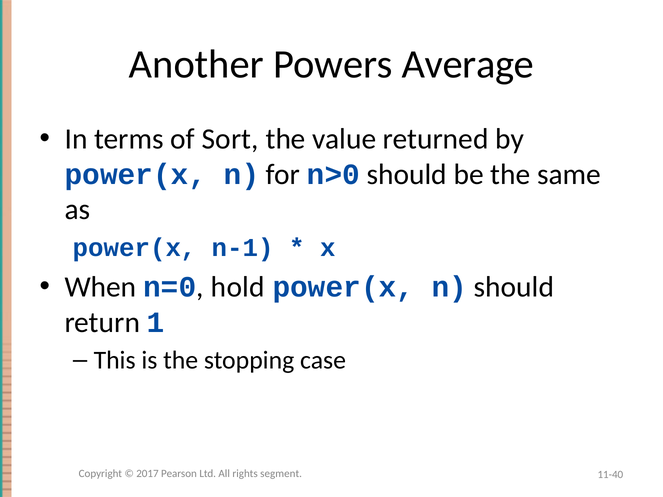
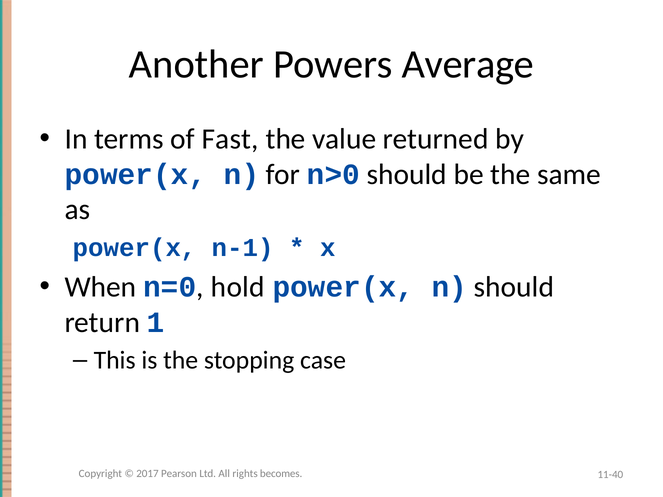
Sort: Sort -> Fast (230, 139)
segment: segment -> becomes (281, 474)
